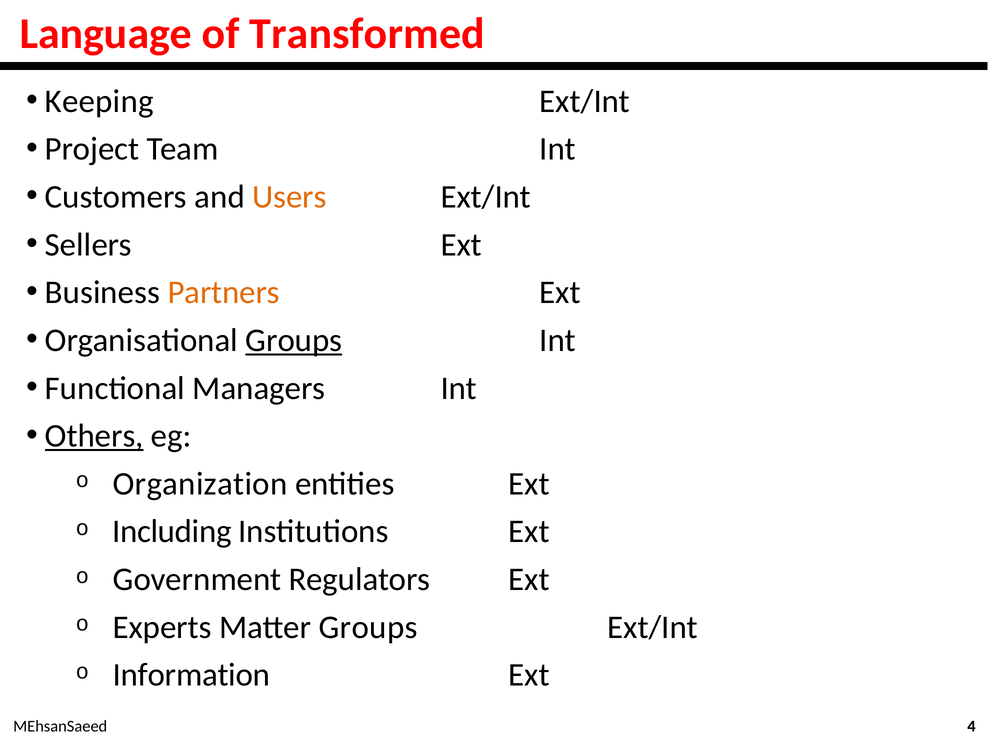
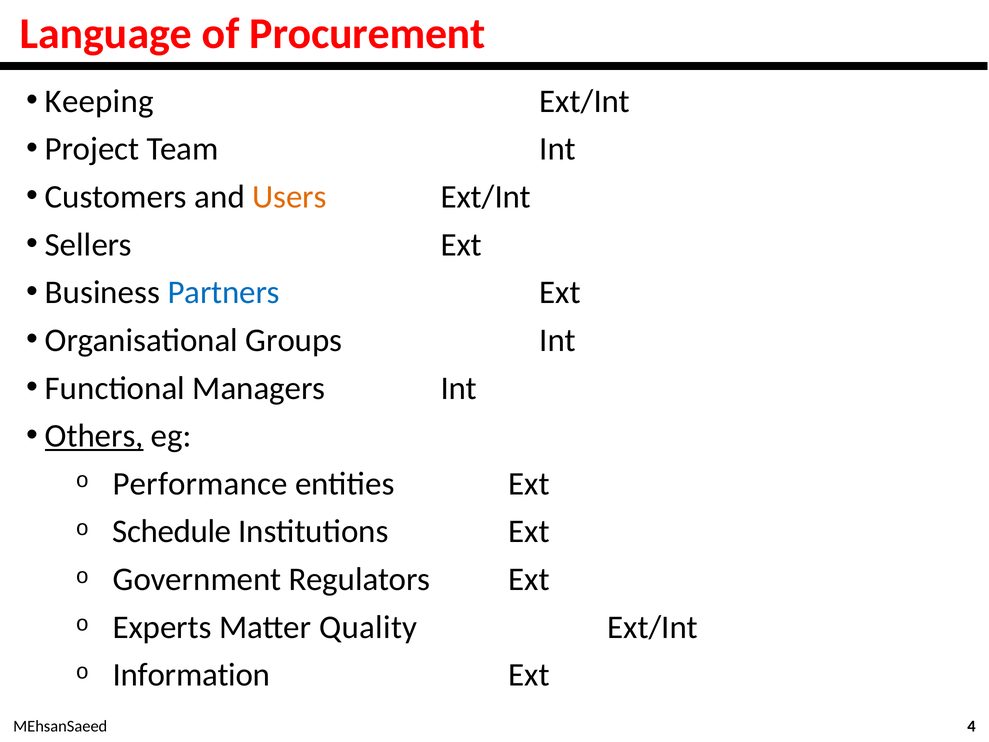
Transformed: Transformed -> Procurement (367, 34)
Partners colour: orange -> blue (224, 292)
Groups underline: present -> none (294, 340)
Organization: Organization -> Performance (200, 484)
Including: Including -> Schedule (172, 531)
Matter Groups: Groups -> Quality (368, 627)
